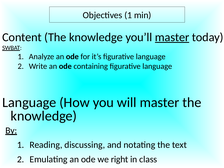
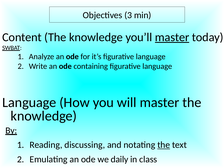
Objectives 1: 1 -> 3 (128, 15)
the underline: none -> present (164, 145)
right: right -> daily (120, 159)
